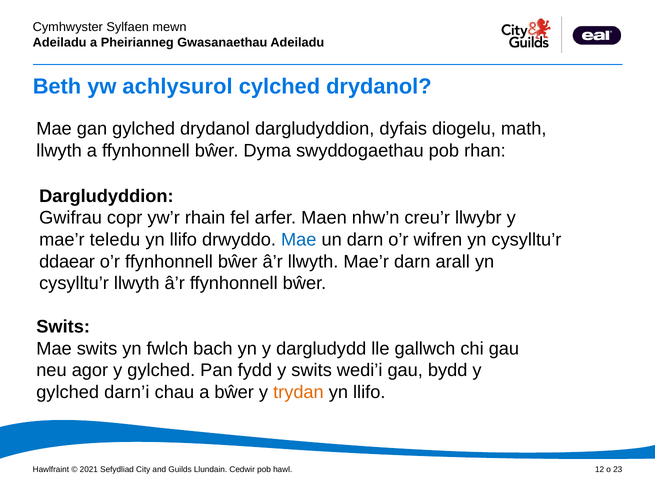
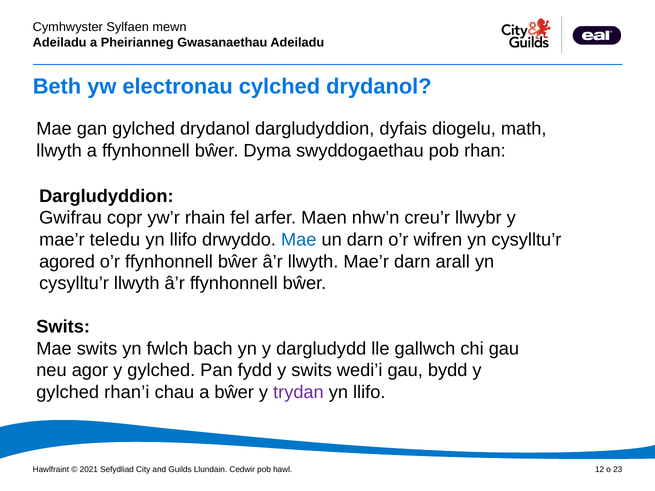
achlysurol: achlysurol -> electronau (178, 87)
ddaear: ddaear -> agored (67, 262)
darn’i: darn’i -> rhan’i (127, 392)
trydan colour: orange -> purple (298, 392)
